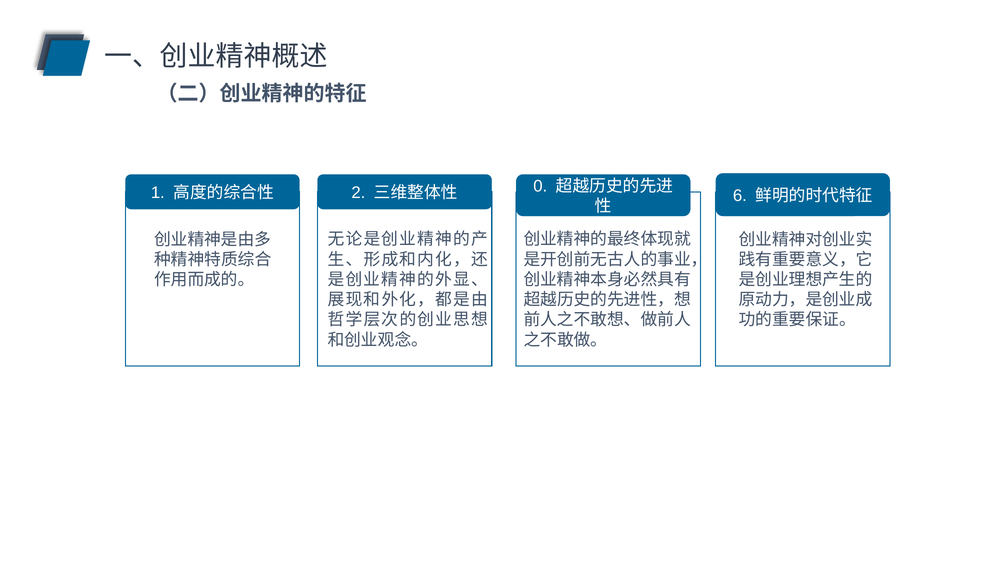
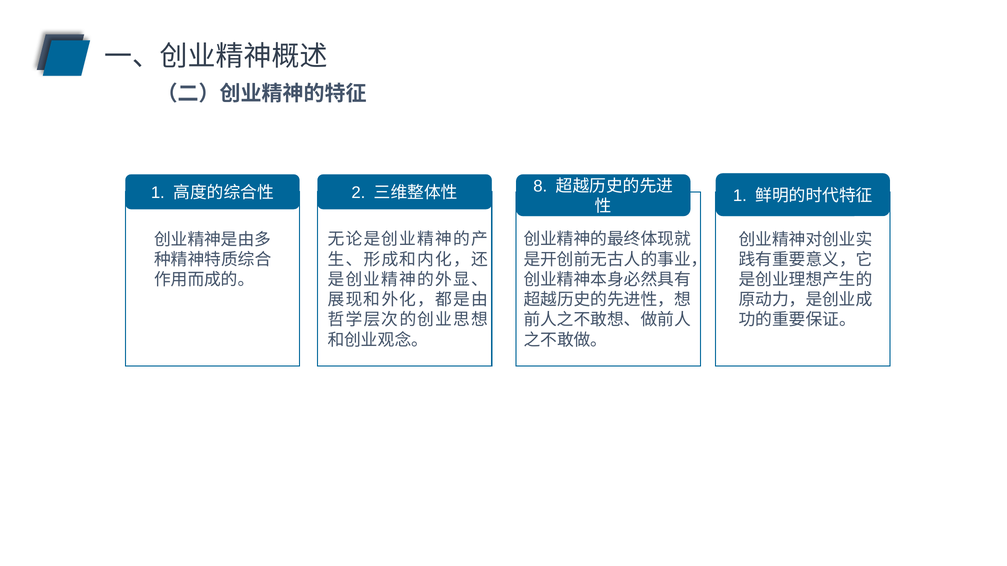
0: 0 -> 8 (540, 186)
6: 6 -> 1 (740, 196)
